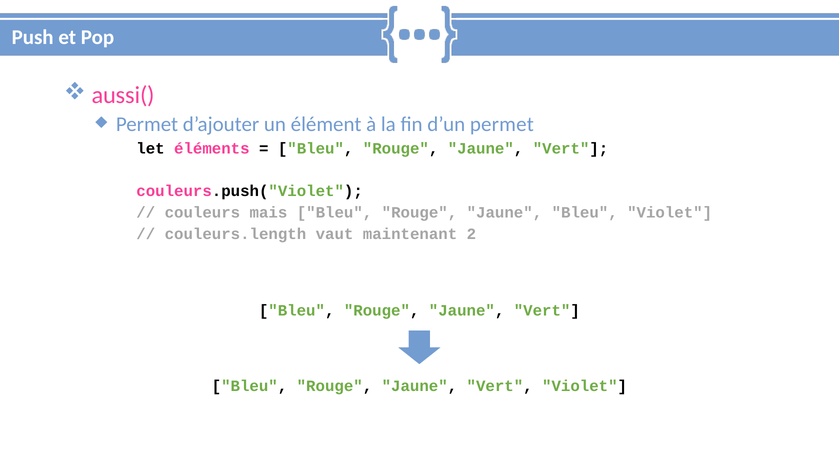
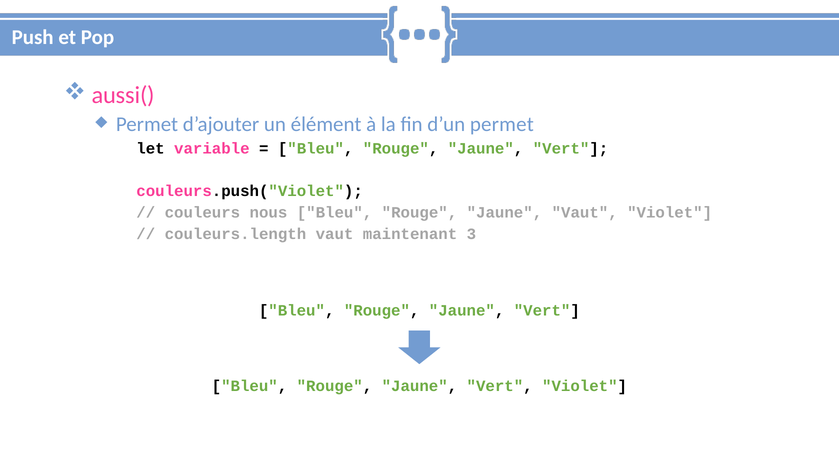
éléments: éléments -> variable (212, 149)
mais: mais -> nous (268, 213)
Jaune Bleu: Bleu -> Vaut (585, 213)
2: 2 -> 3 (471, 234)
